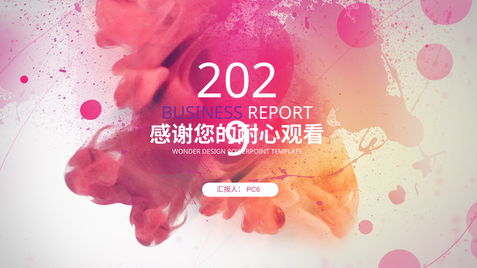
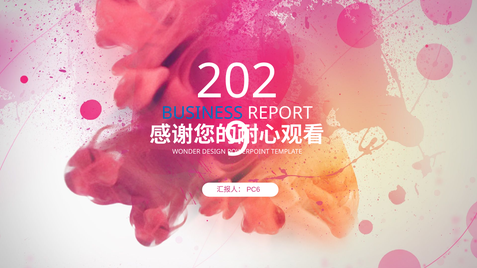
BUSINESS colour: purple -> blue (202, 113)
